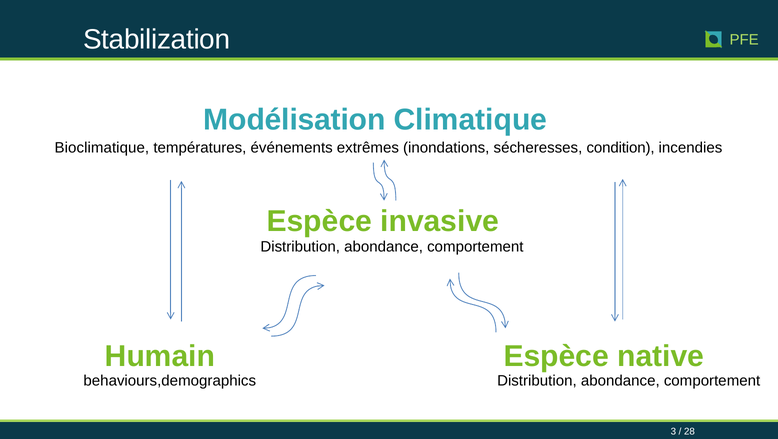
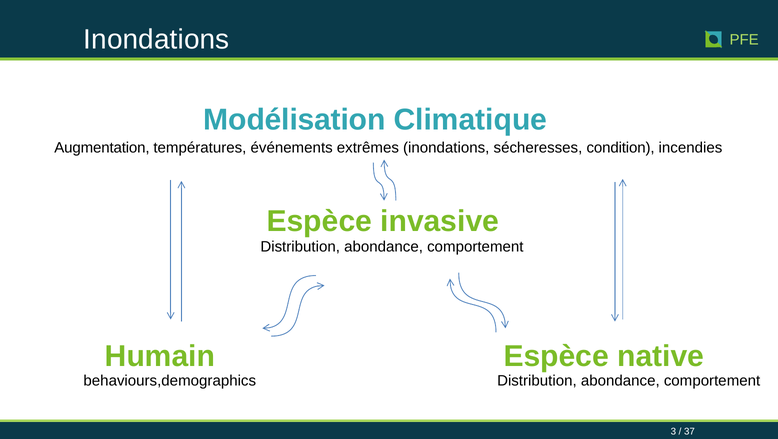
Stabilization: Stabilization -> Inondations (156, 39)
Bioclimatique: Bioclimatique -> Augmentation (102, 148)
28: 28 -> 37 (689, 432)
